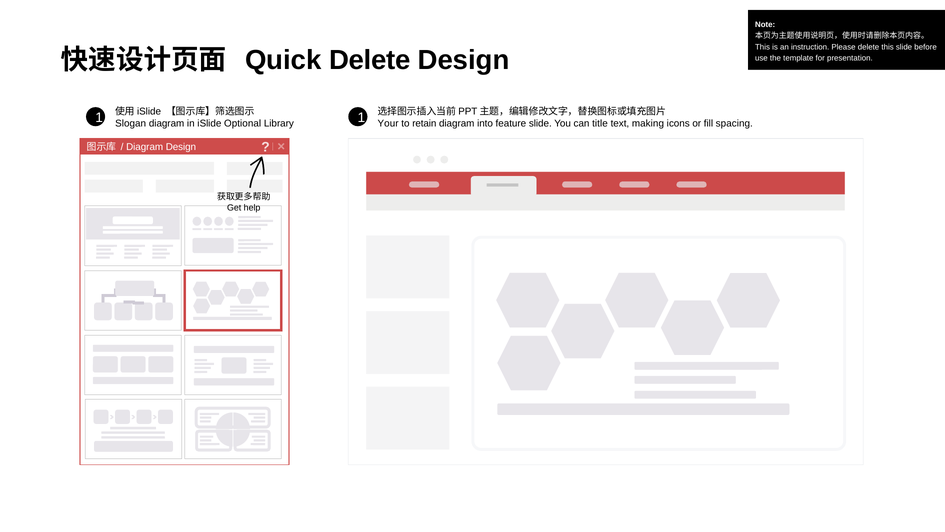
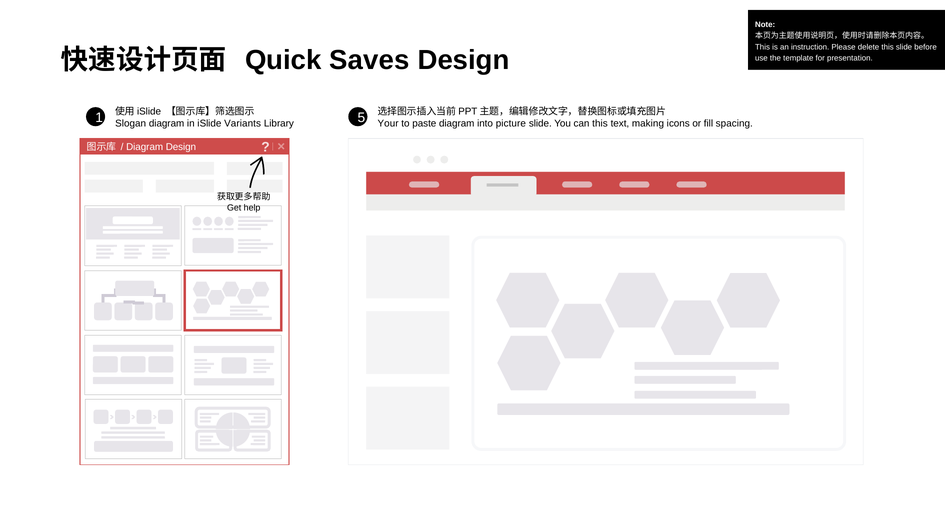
Quick Delete: Delete -> Saves (369, 60)
1 1: 1 -> 5 (361, 117)
Optional: Optional -> Variants (243, 123)
retain: retain -> paste (424, 123)
feature: feature -> picture (511, 123)
can title: title -> this (600, 123)
